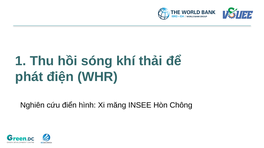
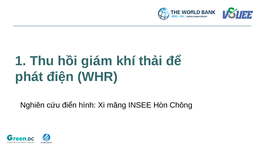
sóng: sóng -> giám (97, 61)
